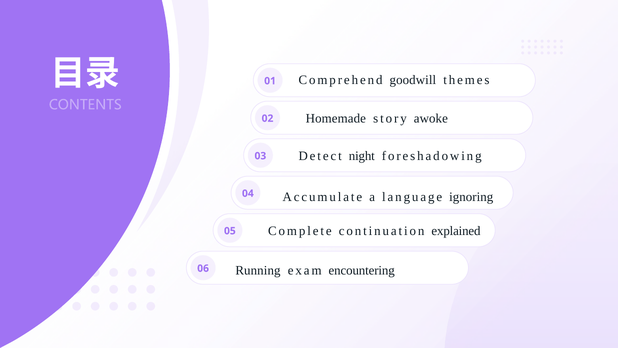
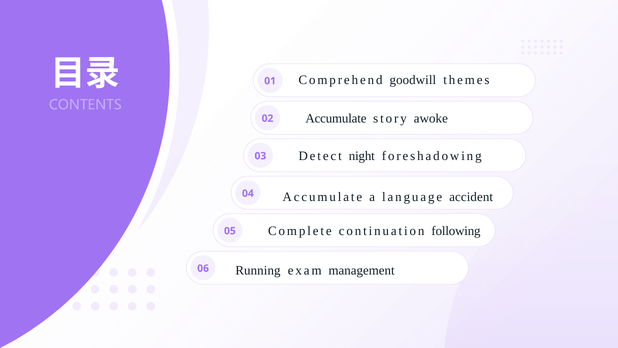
Homemade: Homemade -> Accumulate (336, 119)
ignoring: ignoring -> accident (471, 197)
explained: explained -> following (456, 231)
encountering: encountering -> management (362, 270)
